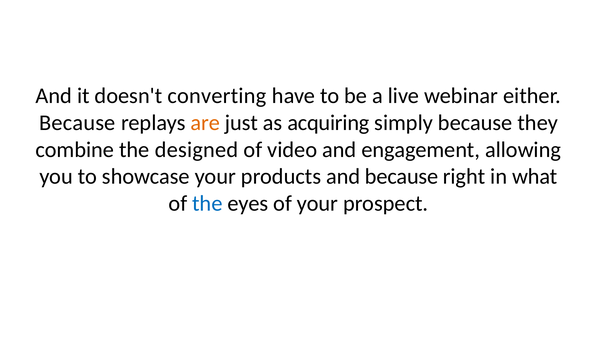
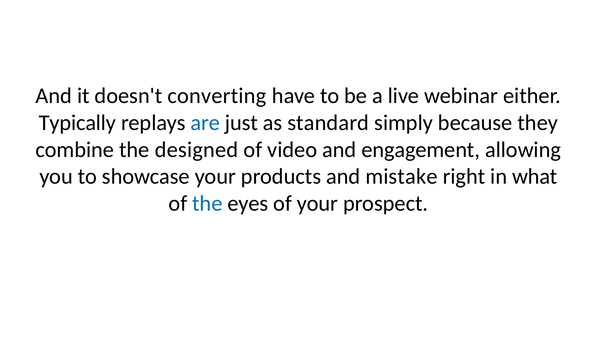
Because: Because -> Typically (77, 123)
are colour: orange -> blue (205, 123)
acquiring: acquiring -> standard (328, 123)
and because: because -> mistake (401, 176)
